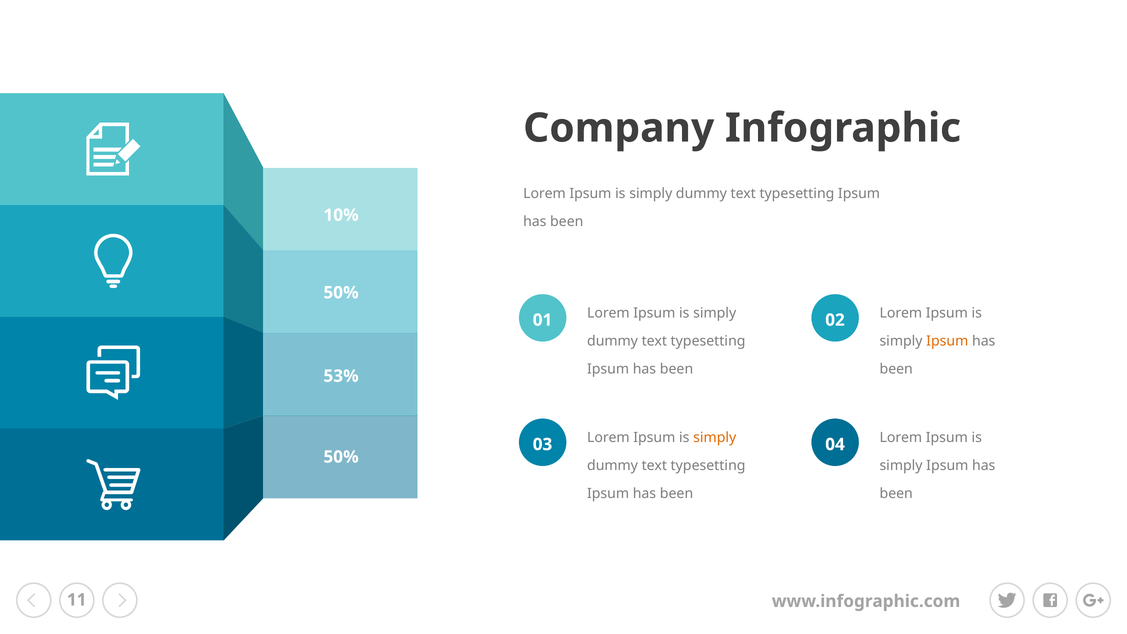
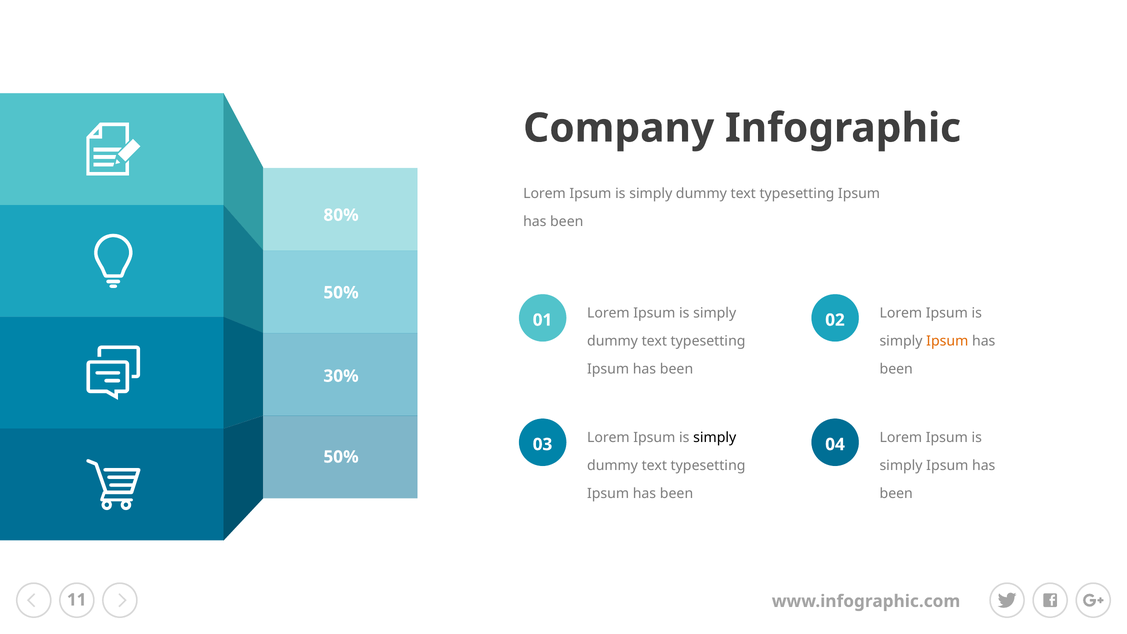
10%: 10% -> 80% (341, 215)
53%: 53% -> 30% (341, 376)
simply colour: orange -> black (715, 437)
